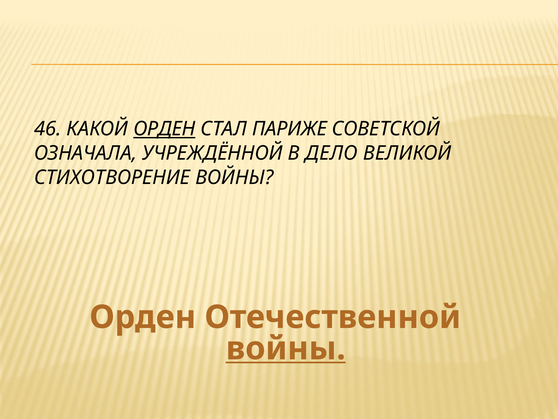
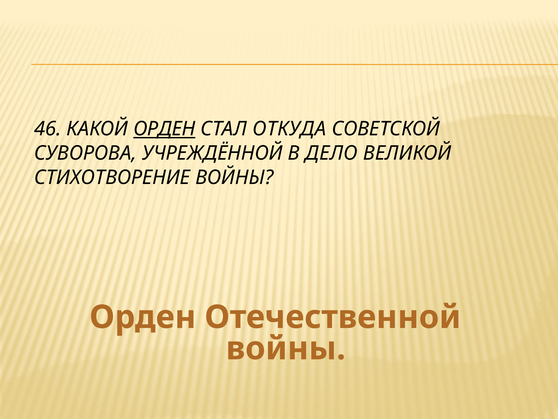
ПАРИЖЕ: ПАРИЖЕ -> ОТКУДА (289, 129)
ОЗНАЧАЛА: ОЗНАЧАЛА -> СУВОРОВА (85, 153)
войны underline: present -> none (286, 348)
